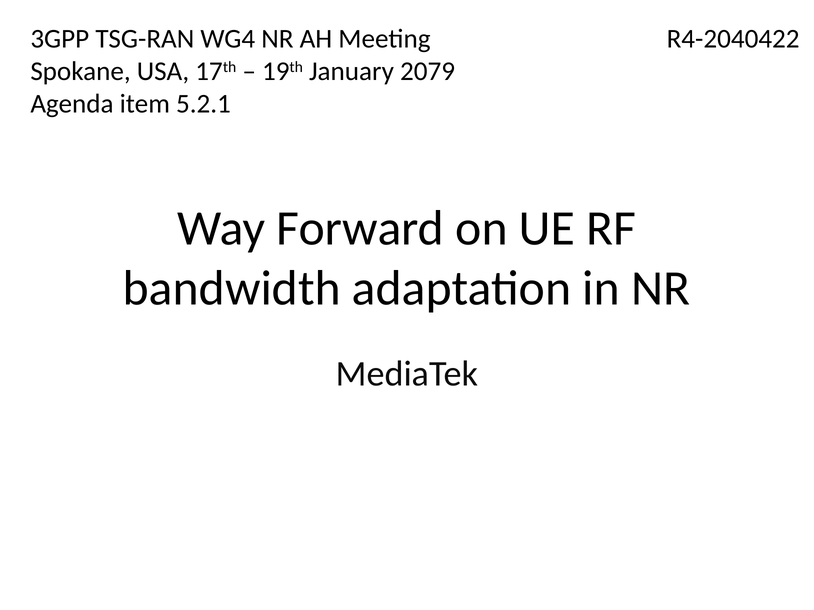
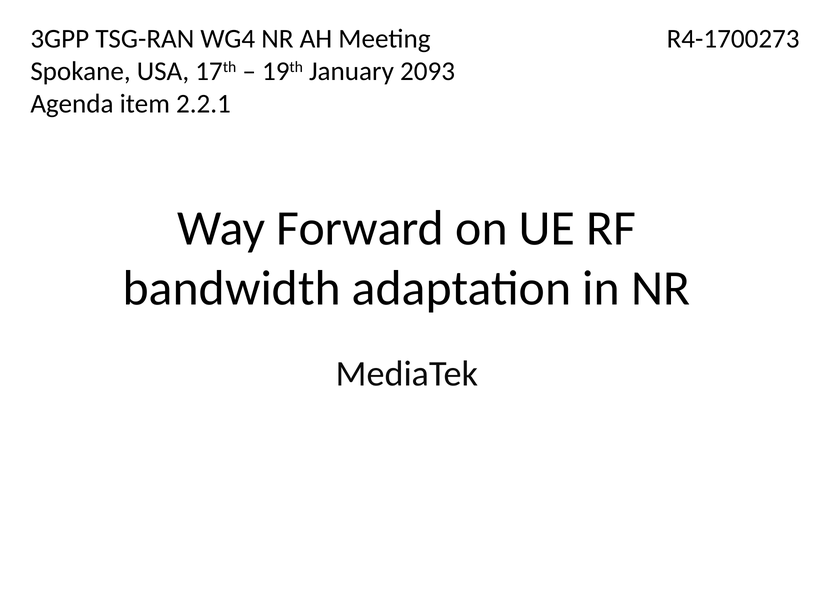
R4-2040422: R4-2040422 -> R4-1700273 (733, 39)
2079: 2079 -> 2093 (428, 71)
5.2.1: 5.2.1 -> 2.2.1 (203, 104)
